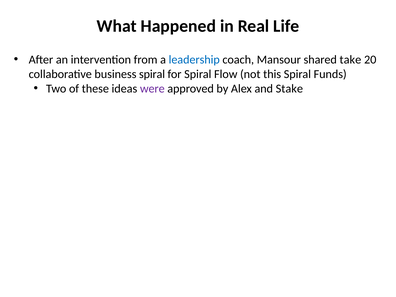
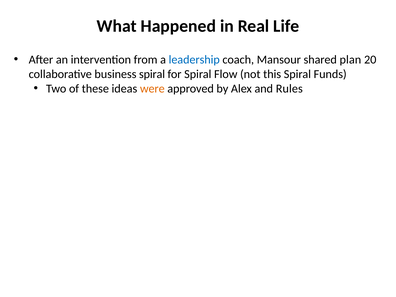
take: take -> plan (350, 60)
were colour: purple -> orange (152, 89)
Stake: Stake -> Rules (289, 89)
